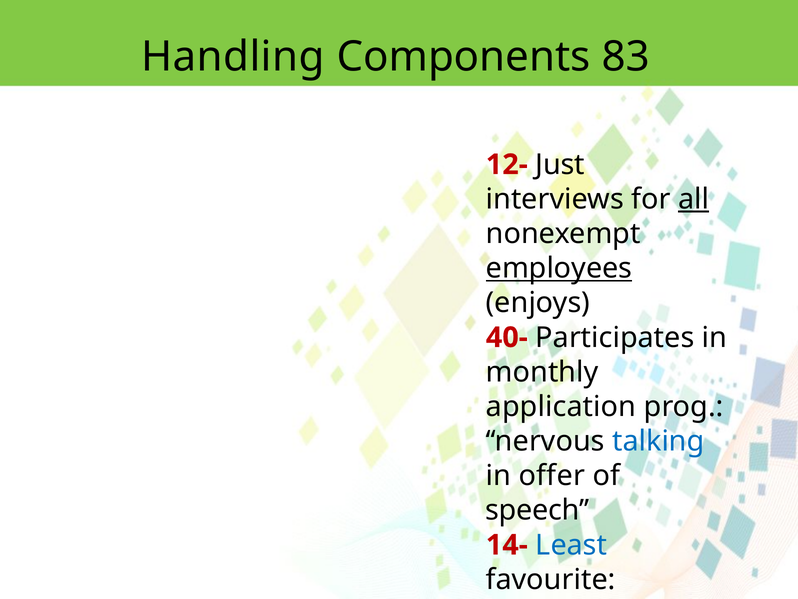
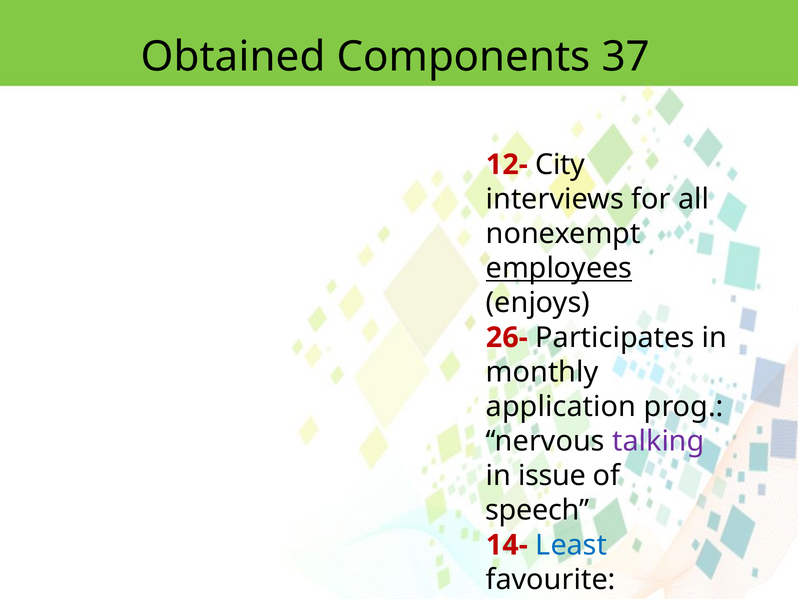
Handling: Handling -> Obtained (233, 57)
83: 83 -> 37 (626, 57)
Just: Just -> City (560, 164)
all underline: present -> none (694, 199)
40-: 40- -> 26- (507, 337)
talking colour: blue -> purple (658, 441)
offer: offer -> issue (552, 475)
